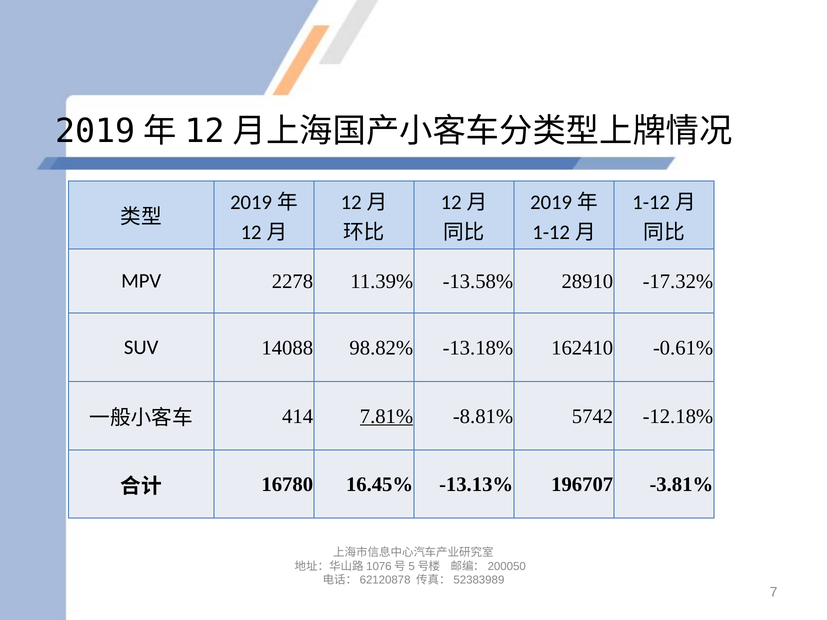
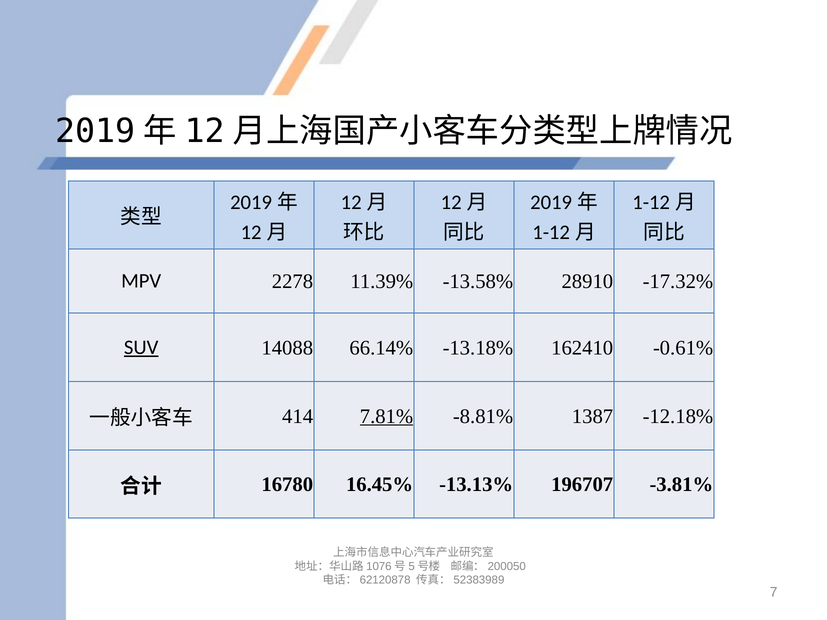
SUV underline: none -> present (141, 348)
98.82%: 98.82% -> 66.14% (381, 348)
5742: 5742 -> 1387 (593, 416)
